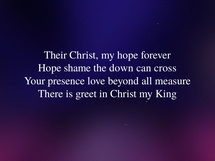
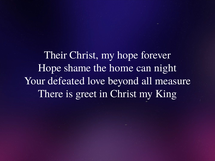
down: down -> home (121, 68)
cross: cross -> night (165, 68)
presence: presence -> defeated (66, 81)
